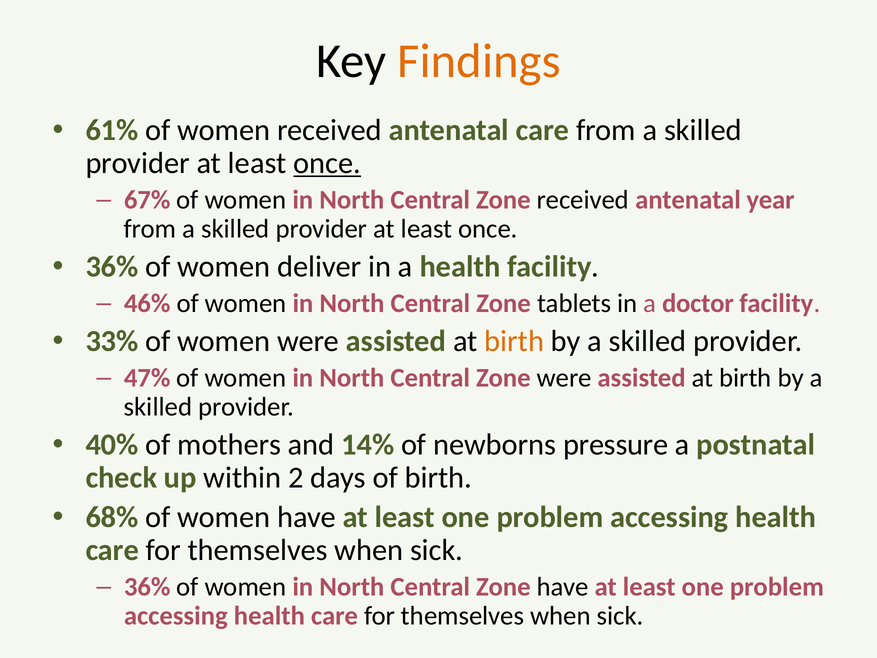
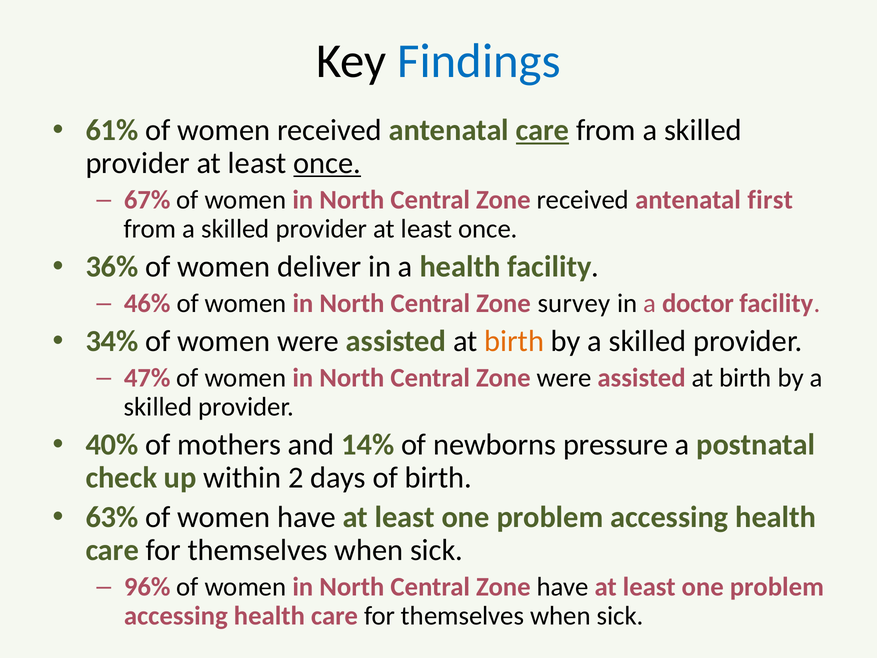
Findings colour: orange -> blue (479, 61)
care underline: none -> present (543, 130)
year: year -> first (770, 200)
tablets: tablets -> survey (574, 303)
33%: 33% -> 34% (112, 341)
68%: 68% -> 63% (112, 517)
36%: 36% -> 96% (147, 587)
